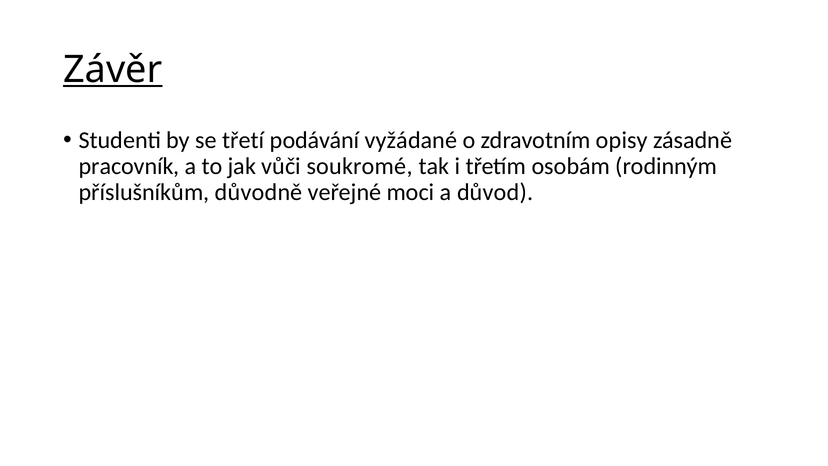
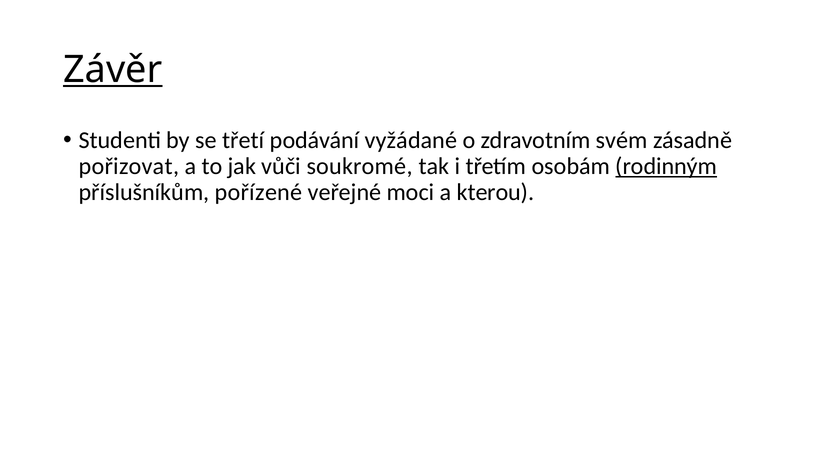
opisy: opisy -> svém (622, 140)
pracovník: pracovník -> pořizovat (129, 166)
rodinným underline: none -> present (666, 166)
důvodně: důvodně -> pořízené (259, 192)
důvod: důvod -> kterou (495, 192)
